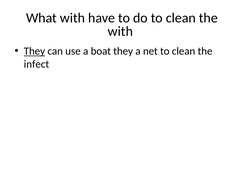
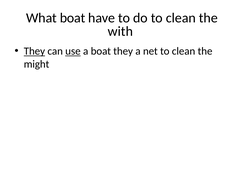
What with: with -> boat (73, 18)
use underline: none -> present (73, 51)
infect: infect -> might (37, 64)
